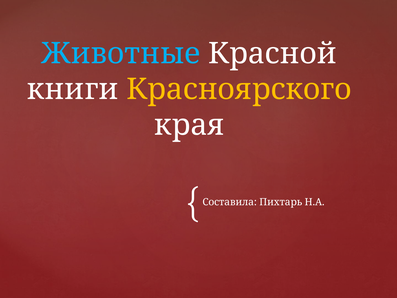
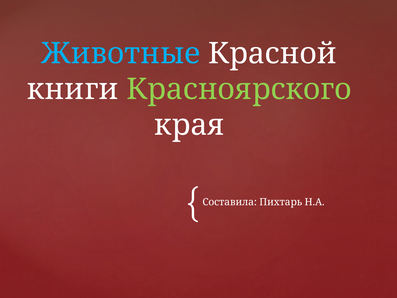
Красноярского colour: yellow -> light green (239, 89)
